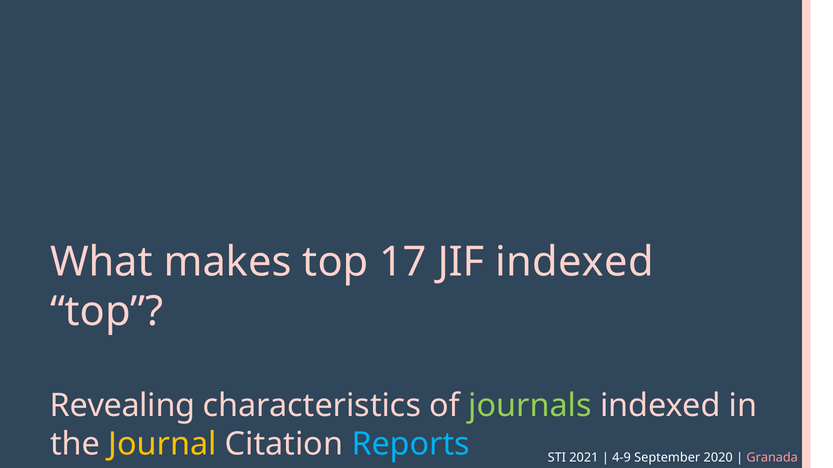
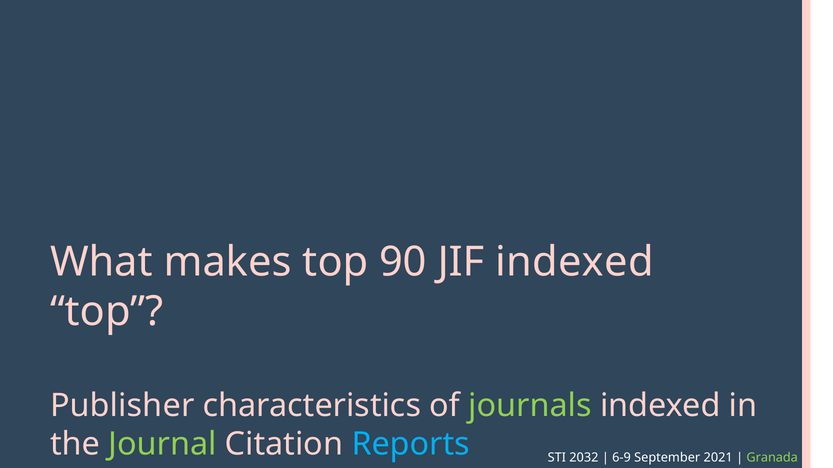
17: 17 -> 90 (403, 262)
Revealing: Revealing -> Publisher (122, 406)
Journal colour: yellow -> light green (162, 445)
2021: 2021 -> 2032 (584, 458)
4-9: 4-9 -> 6-9 (622, 458)
2020: 2020 -> 2021 (718, 458)
Granada colour: pink -> light green (772, 458)
